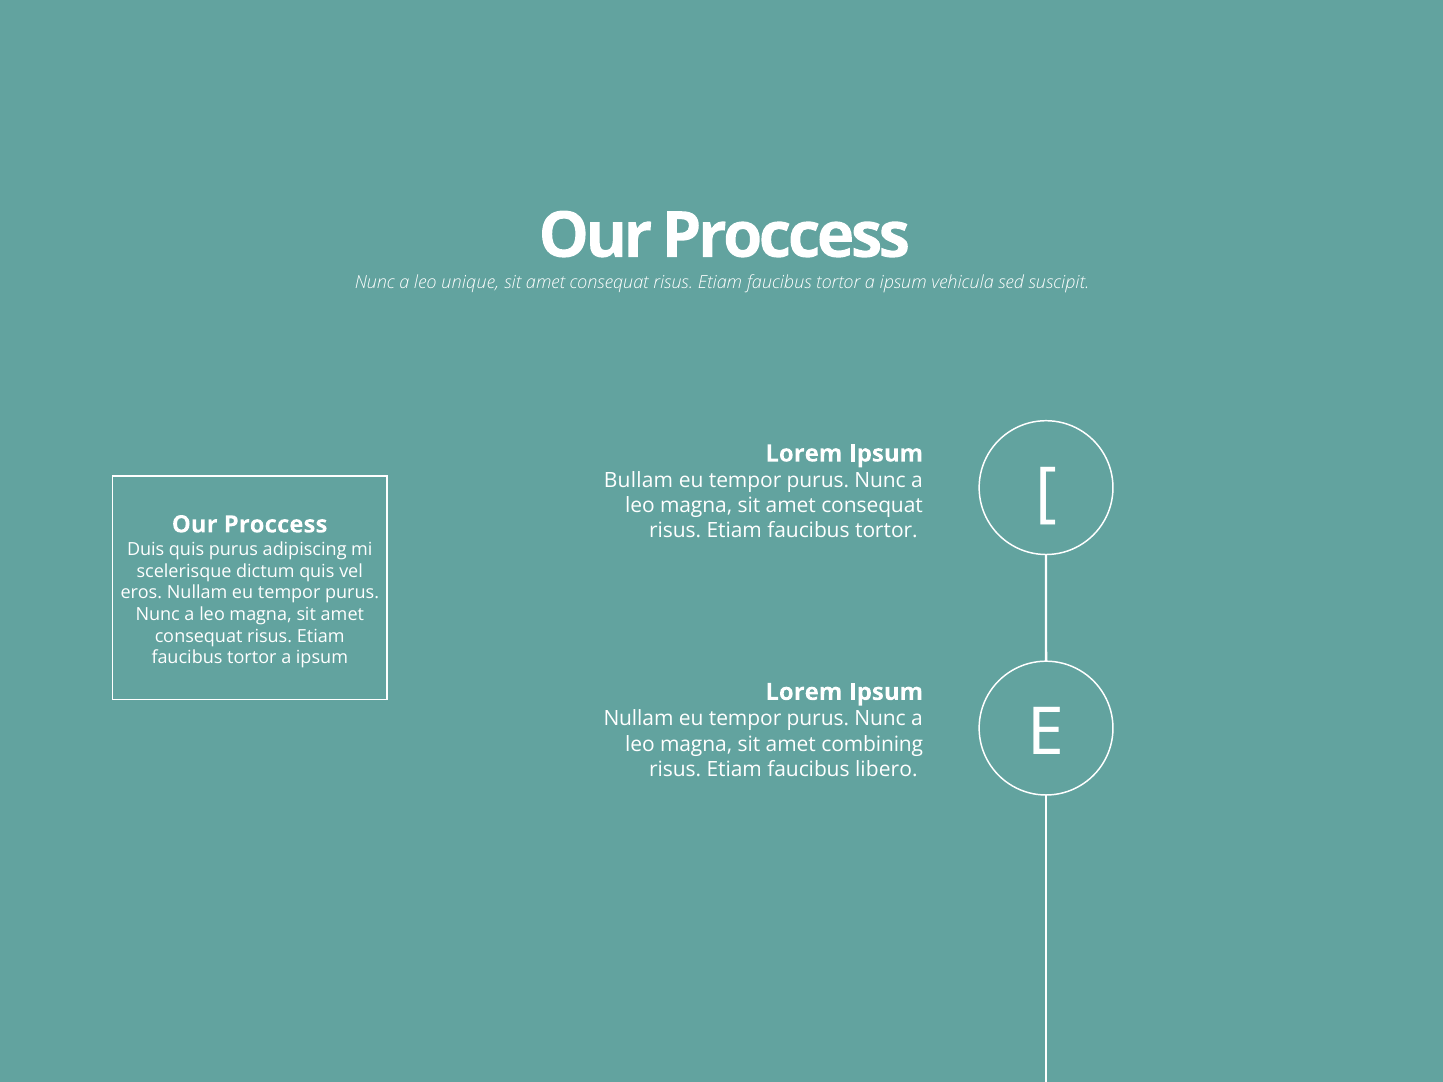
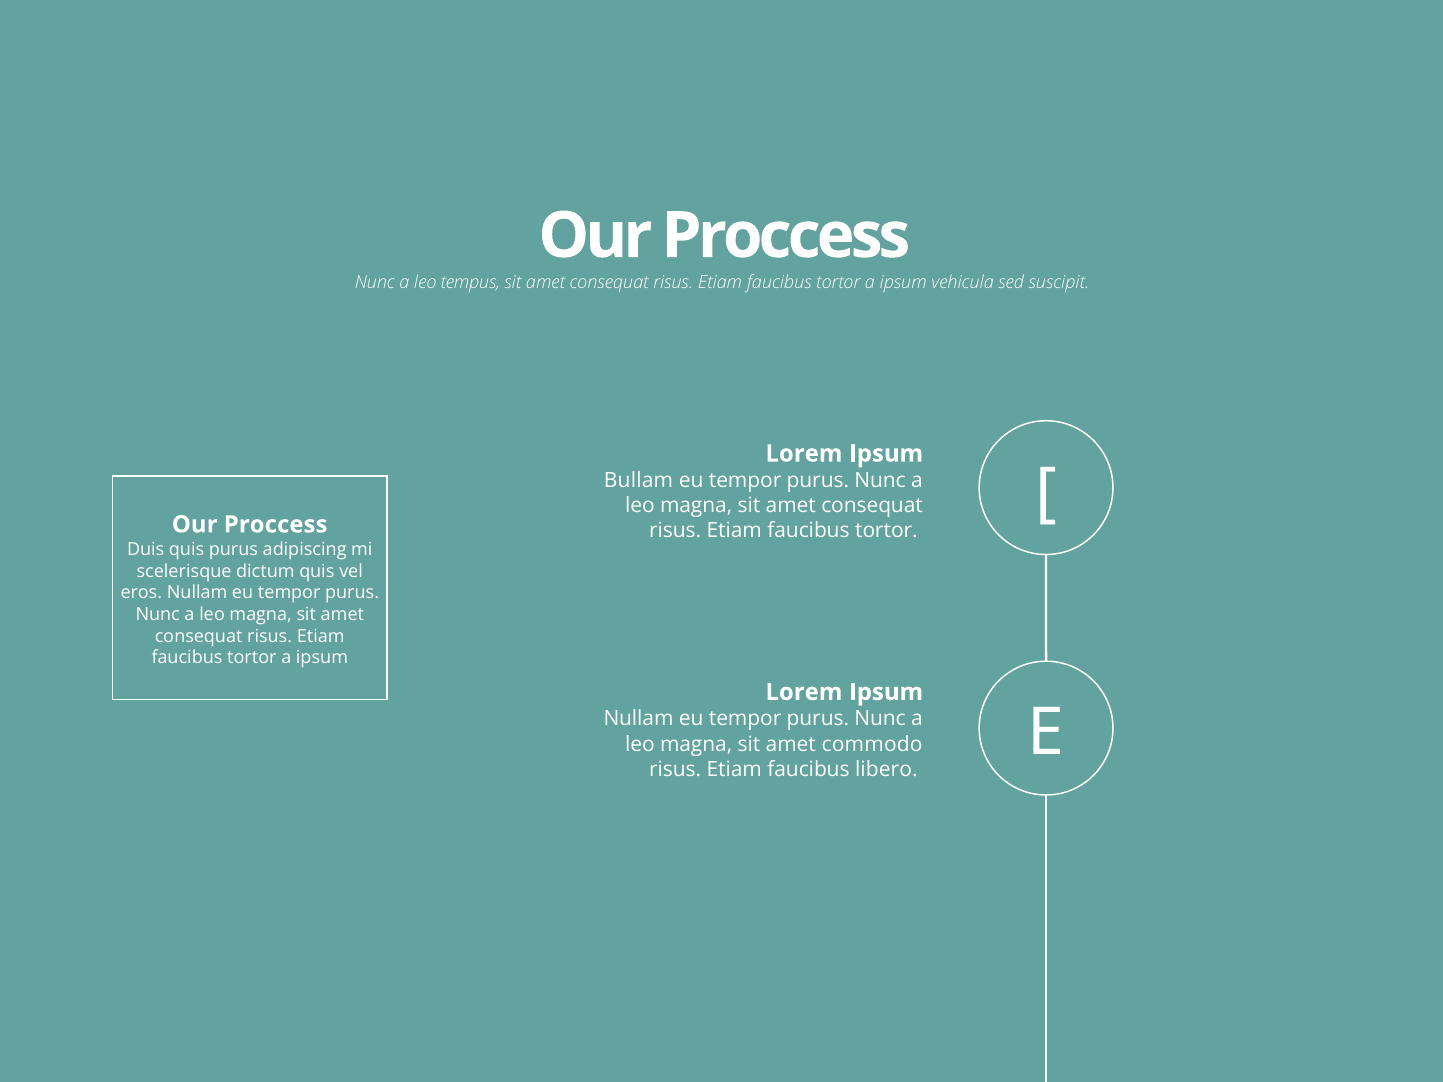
unique: unique -> tempus (470, 283)
combining: combining -> commodo (872, 744)
